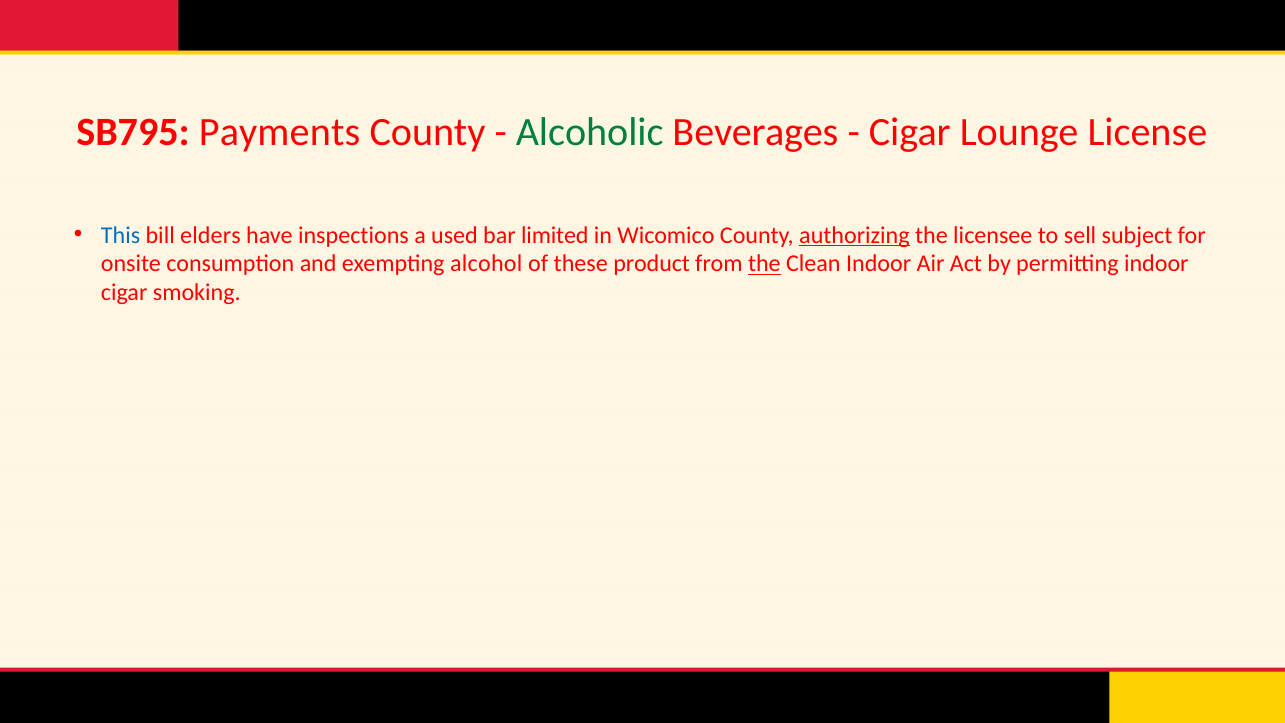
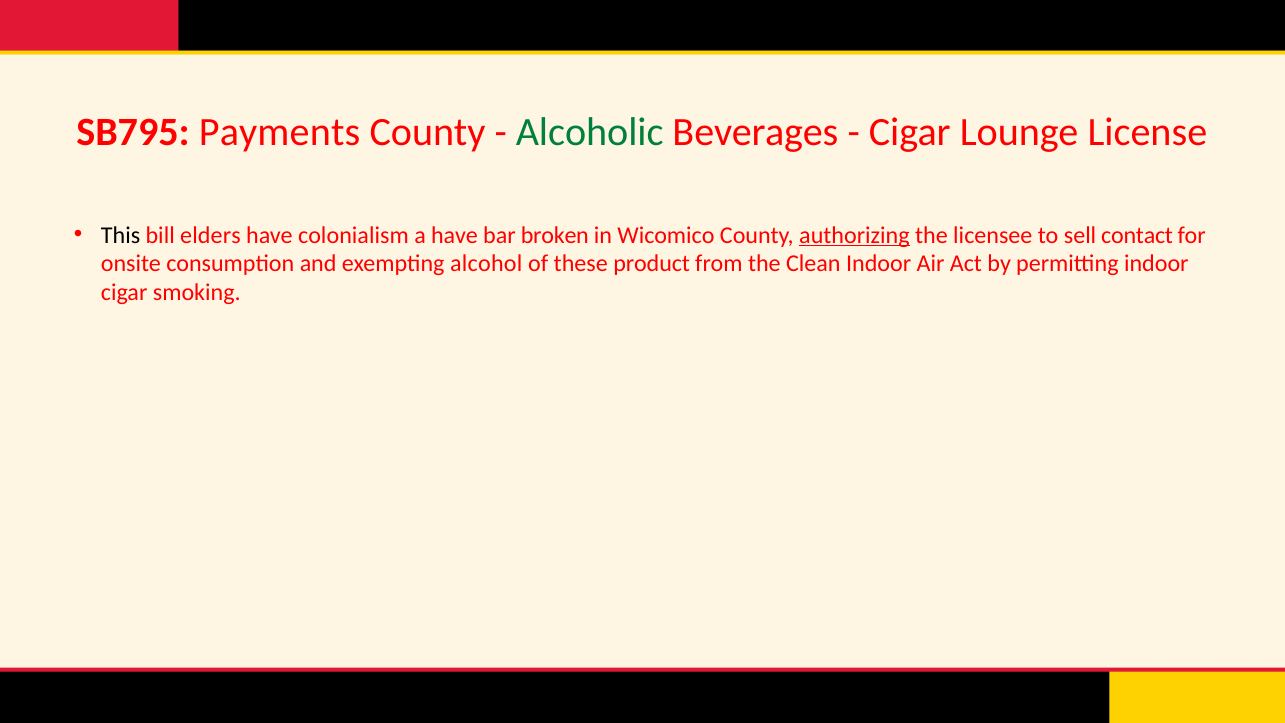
This colour: blue -> black (121, 235)
inspections: inspections -> colonialism (353, 235)
a used: used -> have (455, 235)
limited: limited -> broken (555, 235)
subject: subject -> contact (1137, 235)
the underline: present -> none (764, 264)
